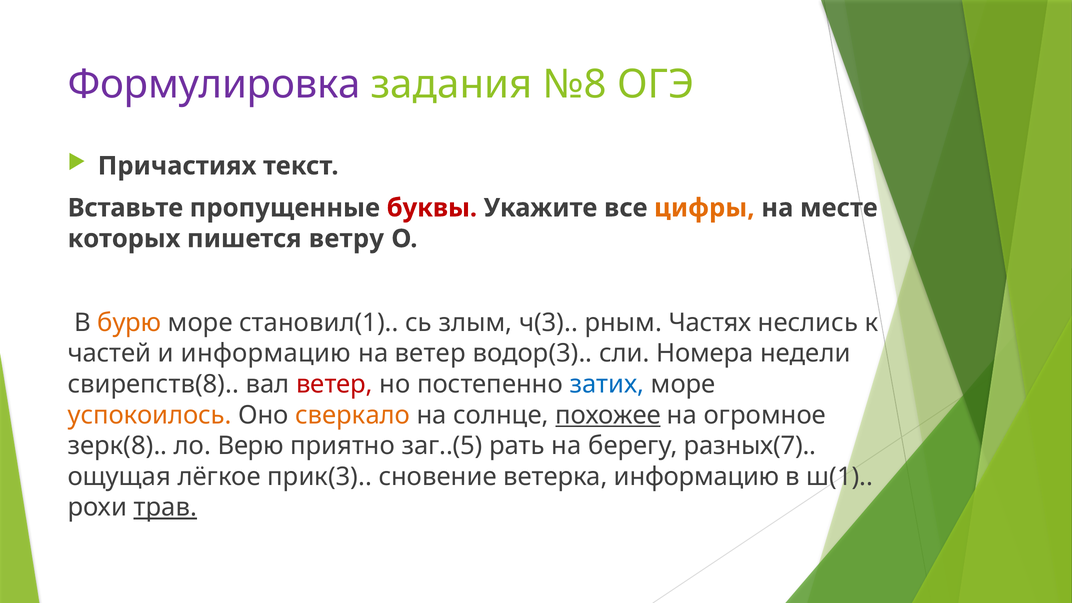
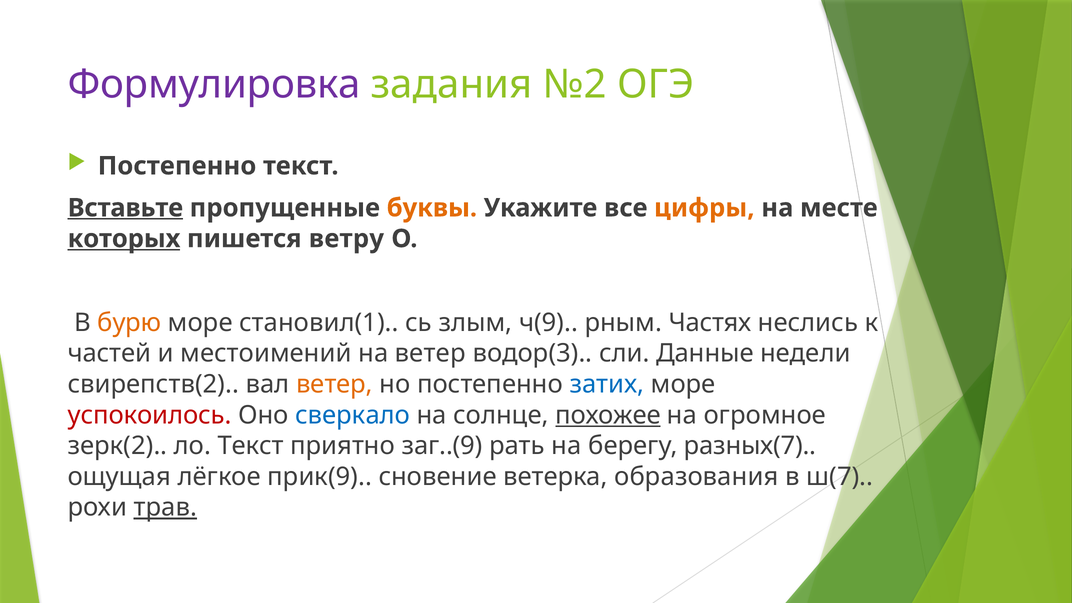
№8: №8 -> №2 (575, 85)
Причастиях: Причастиях -> Постепенно (177, 166)
Вставьте underline: none -> present (125, 208)
буквы colour: red -> orange (432, 208)
которых underline: none -> present (124, 239)
ч(3: ч(3 -> ч(9 (548, 323)
и информацию: информацию -> местоимений (266, 353)
Номера: Номера -> Данные (705, 353)
свирепств(8: свирепств(8 -> свирепств(2 (153, 384)
ветер colour: red -> orange (334, 384)
успокоилось colour: orange -> red (150, 415)
сверкало colour: orange -> blue (353, 415)
зерк(8: зерк(8 -> зерк(2 (117, 446)
ло Верю: Верю -> Текст (251, 446)
заг..(5: заг..(5 -> заг..(9 (442, 446)
прик(3: прик(3 -> прик(9 (320, 477)
ветерка информацию: информацию -> образования (696, 477)
ш(1: ш(1 -> ш(7 (840, 477)
